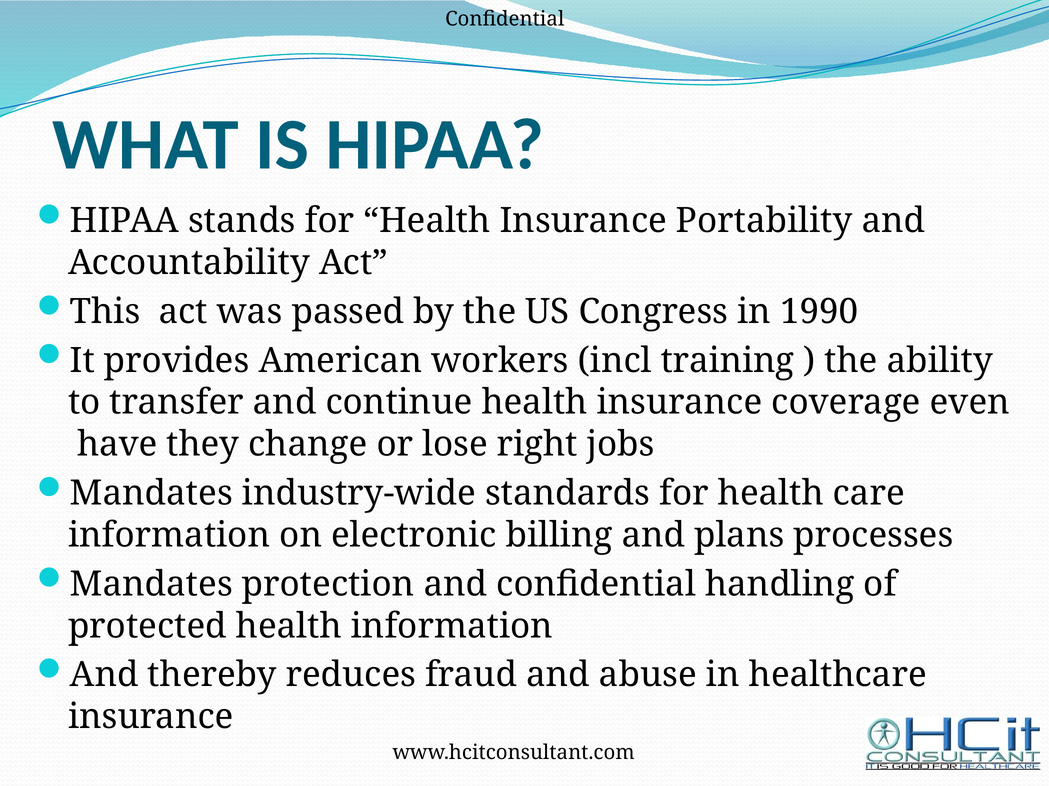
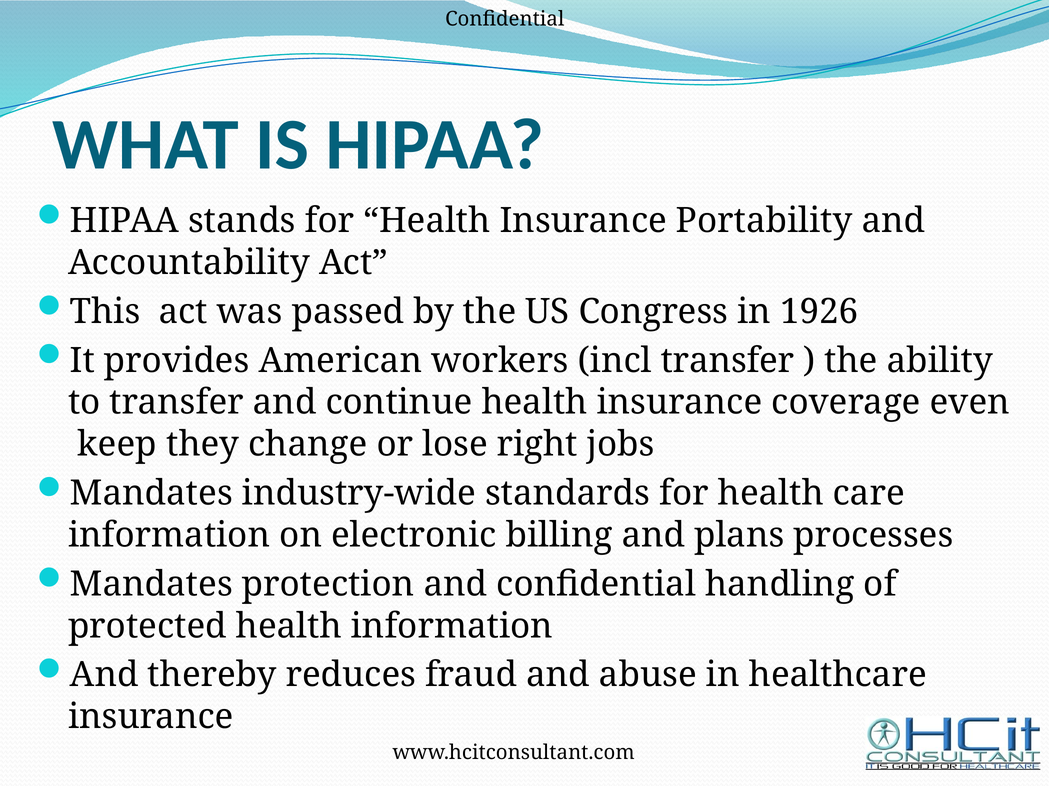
1990: 1990 -> 1926 (819, 312)
incl training: training -> transfer (728, 361)
have: have -> keep (117, 445)
